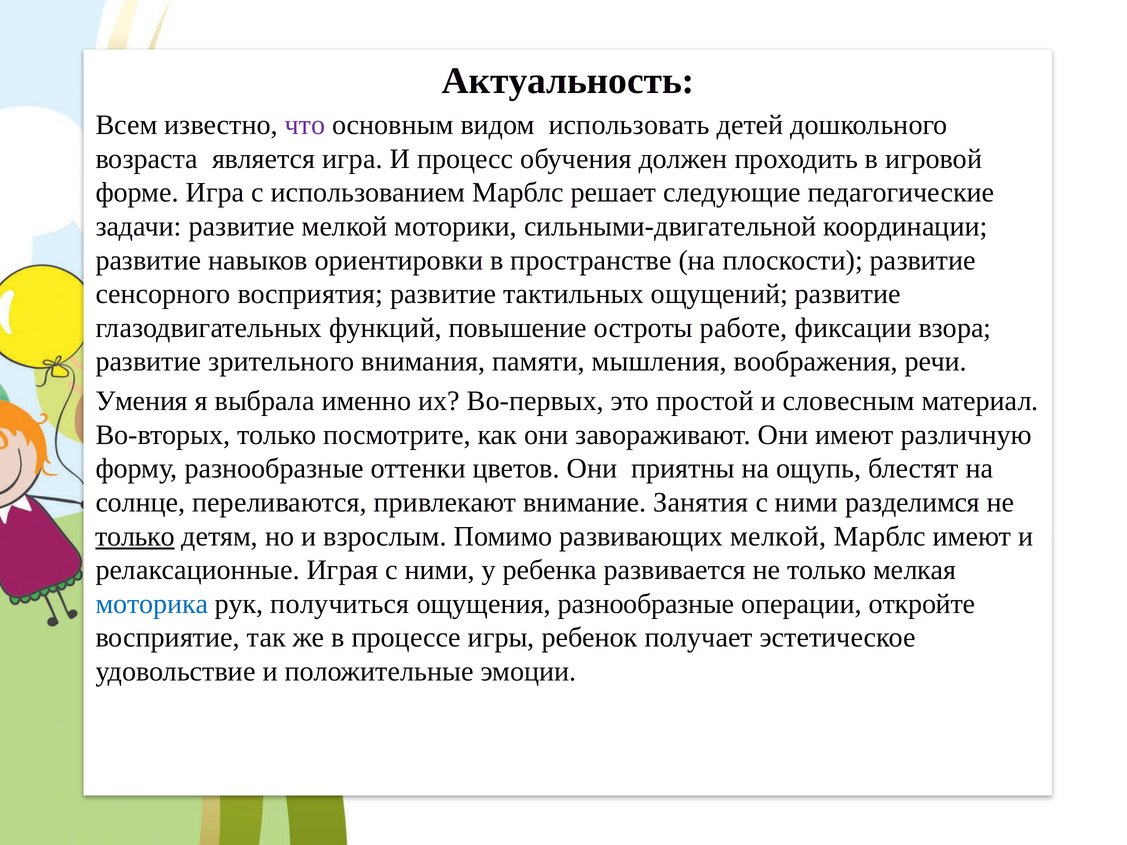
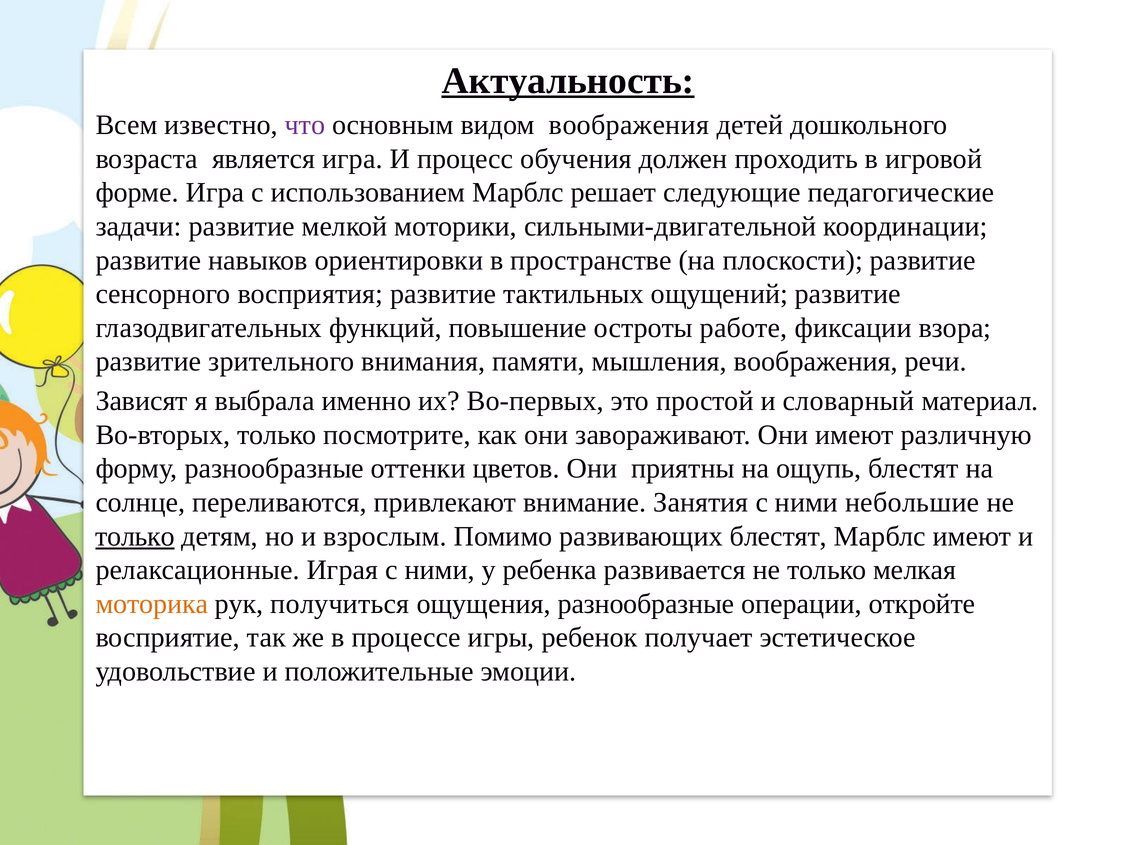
Актуальность underline: none -> present (568, 81)
видом использовать: использовать -> воображения (629, 125)
Умения: Умения -> Зависят (142, 401)
словесным: словесным -> словарный (848, 401)
разделимся: разделимся -> небольшие (912, 503)
развивающих мелкой: мелкой -> блестят (778, 536)
моторика colour: blue -> orange (152, 604)
